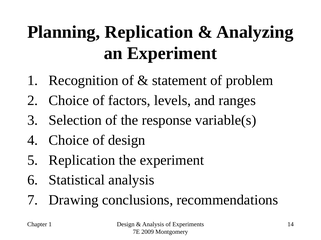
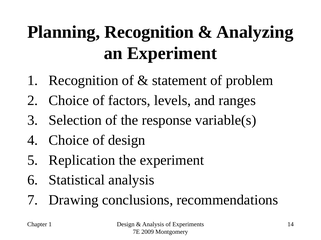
Planning Replication: Replication -> Recognition (149, 32)
